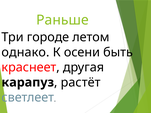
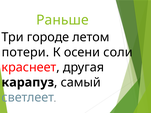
однако: однако -> потери (25, 52)
быть: быть -> соли (118, 52)
растёт: растёт -> самый (81, 83)
